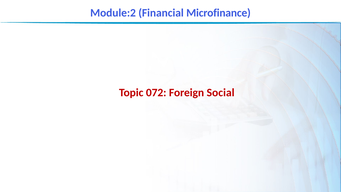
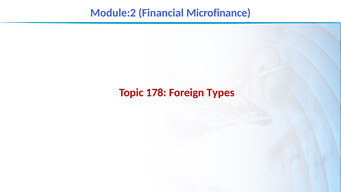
072: 072 -> 178 (156, 93)
Social: Social -> Types (221, 93)
